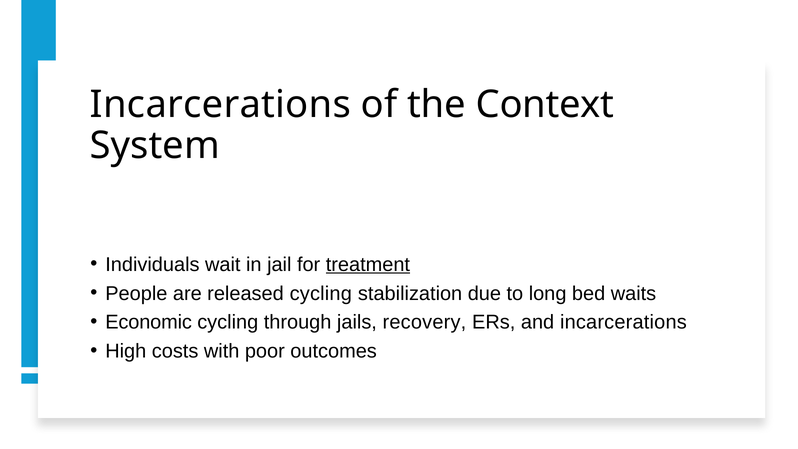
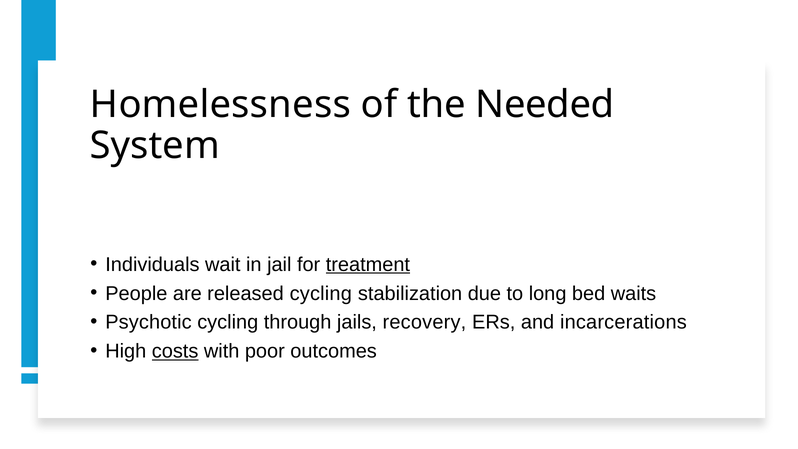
Incarcerations: Incarcerations -> Homelessness (220, 104)
Context: Context -> Needed (545, 104)
Economic: Economic -> Psychotic (149, 322)
costs underline: none -> present (175, 351)
